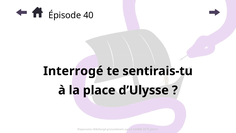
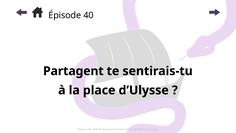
Interrogé: Interrogé -> Partagent (73, 71)
